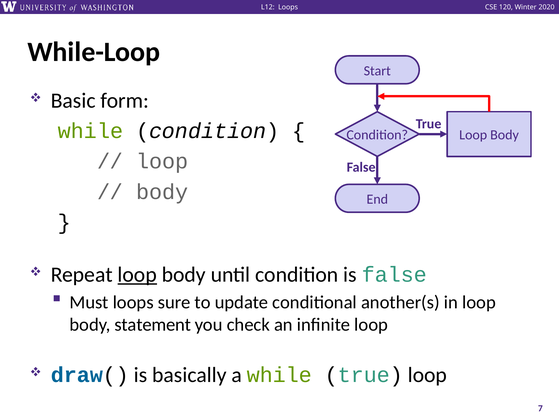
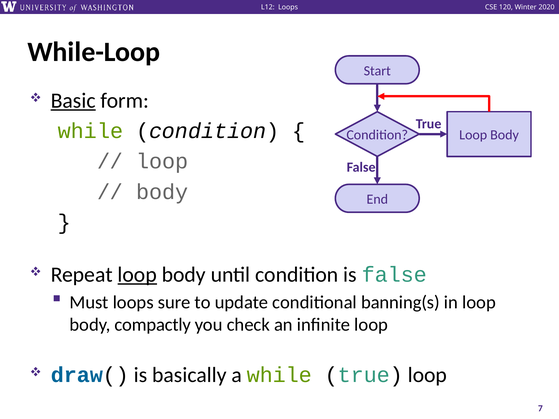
Basic underline: none -> present (73, 101)
another(s: another(s -> banning(s (400, 302)
statement: statement -> compactly (153, 325)
